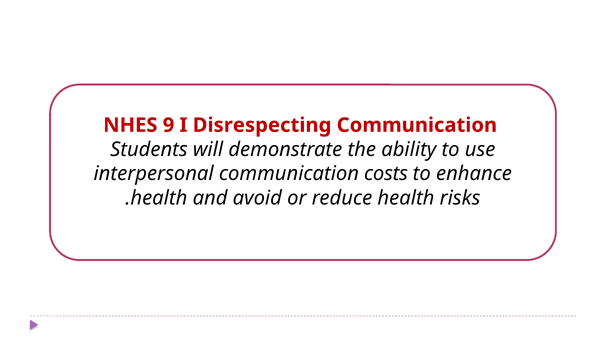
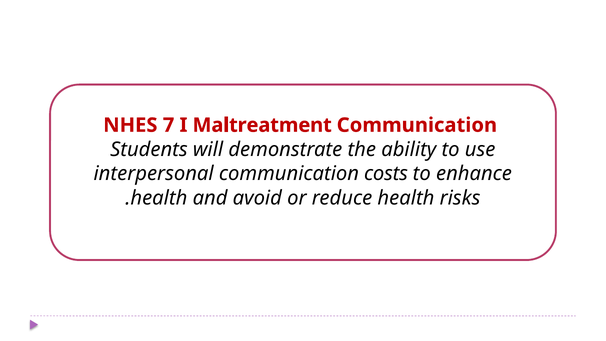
9: 9 -> 7 (169, 125)
Disrespecting: Disrespecting -> Maltreatment (262, 125)
